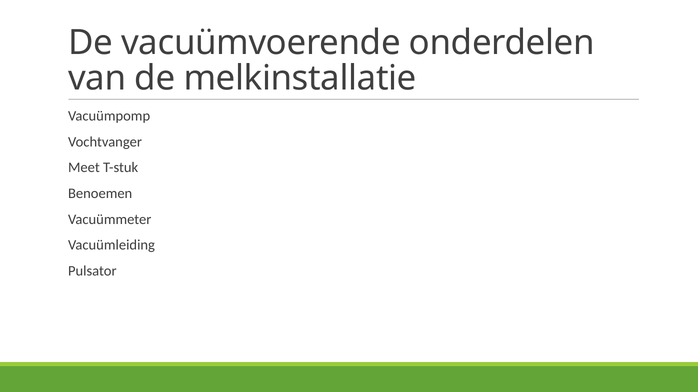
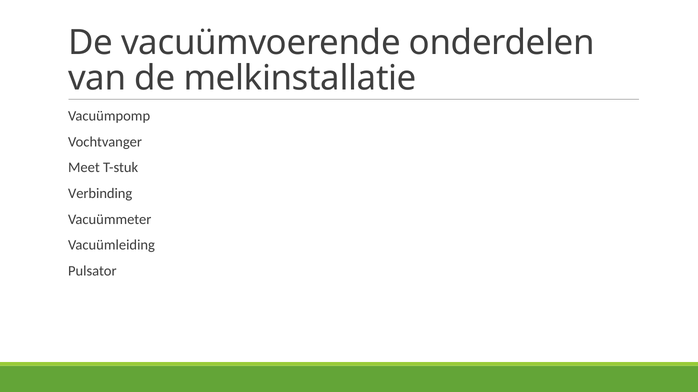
Benoemen: Benoemen -> Verbinding (100, 194)
